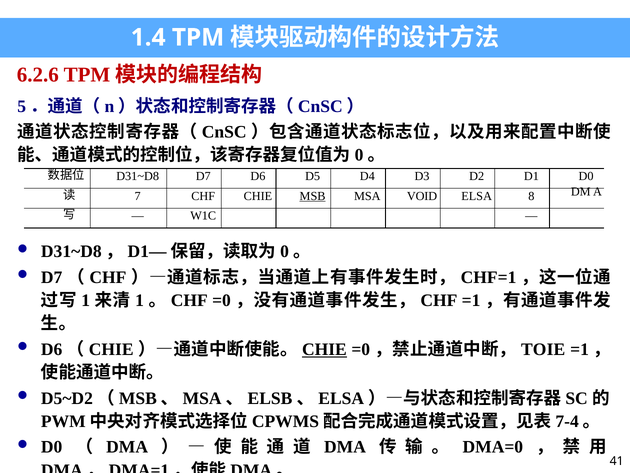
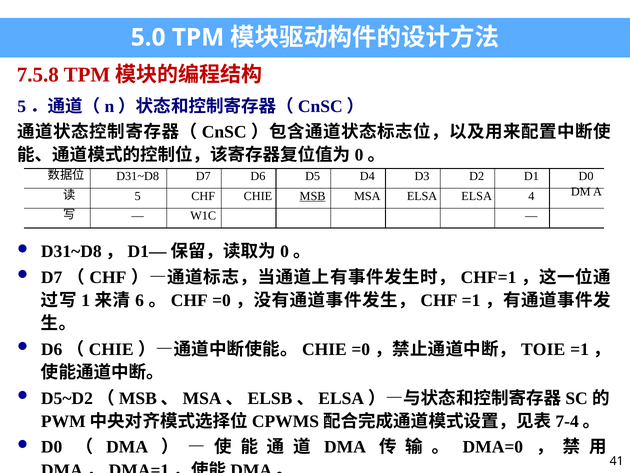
1.4: 1.4 -> 5.0 (148, 37)
6.2.6: 6.2.6 -> 7.5.8 (38, 75)
7: 7 -> 5 (138, 196)
MSA VOID: VOID -> ELSA (422, 196)
8: 8 -> 4 (531, 196)
1: 1 -> 6 (140, 300)
CHIE underline: present -> none (324, 349)
